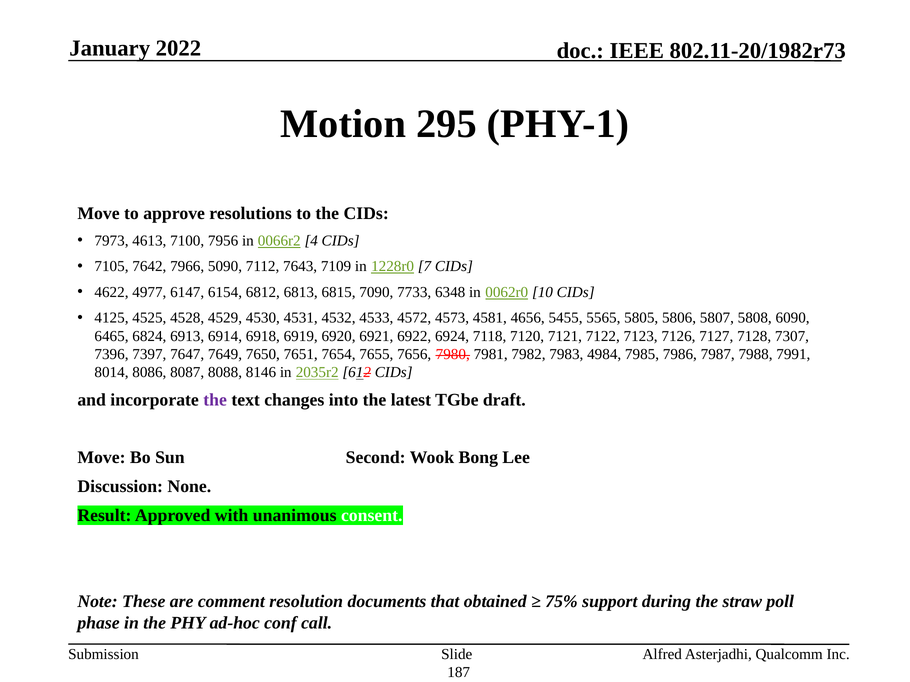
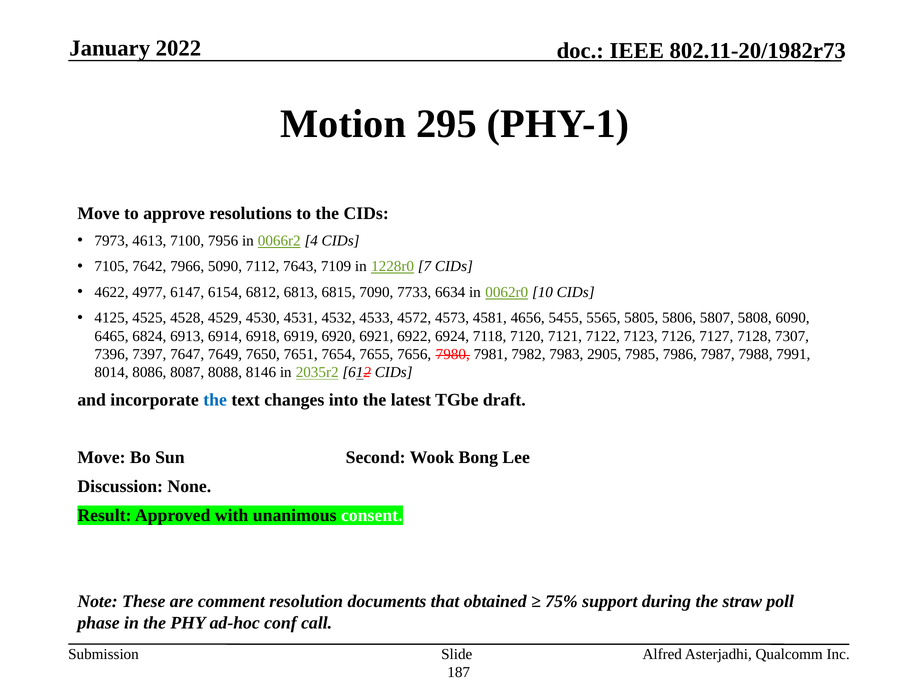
6348: 6348 -> 6634 (450, 292)
4984: 4984 -> 2905 (604, 355)
the colour: purple -> blue (215, 400)
